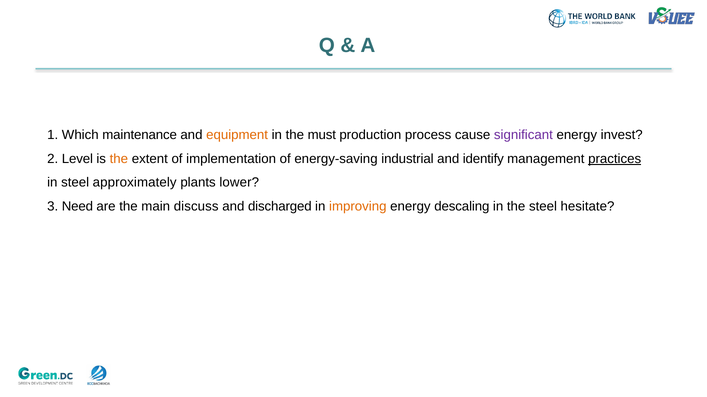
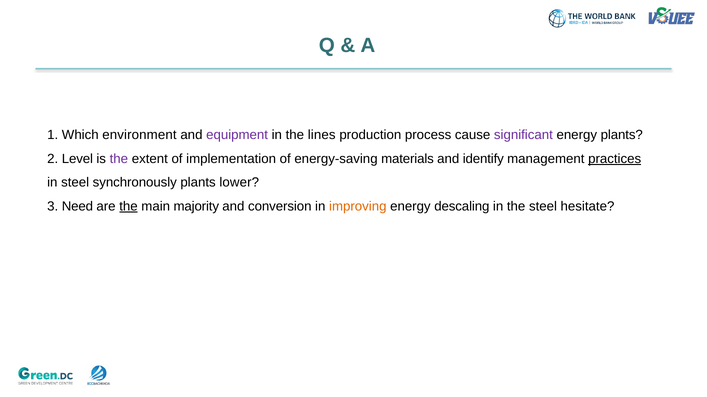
maintenance: maintenance -> environment (139, 135)
equipment colour: orange -> purple (237, 135)
must: must -> lines (322, 135)
energy invest: invest -> plants (622, 135)
the colour: orange -> purple (119, 159)
industrial: industrial -> materials (407, 159)
approximately: approximately -> synchronously (135, 183)
the underline: none -> present (129, 207)
discuss: discuss -> majority (196, 207)
discharged: discharged -> conversion (280, 207)
